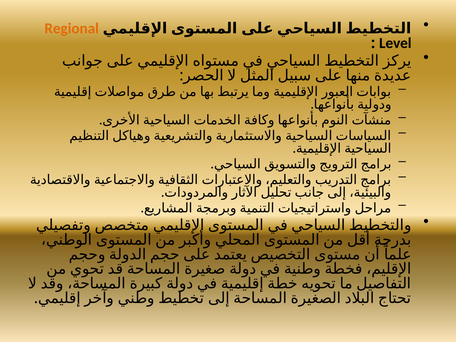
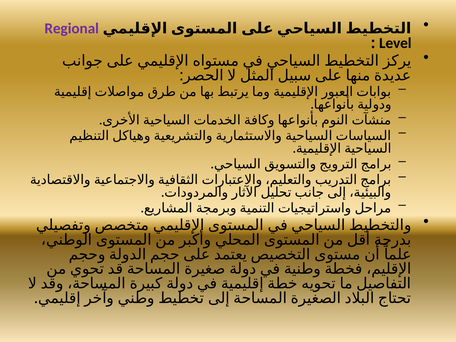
Regional colour: orange -> purple (72, 28)
